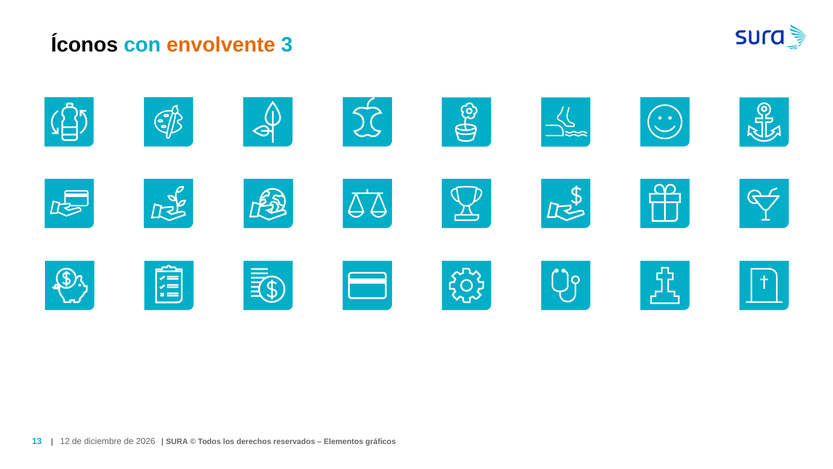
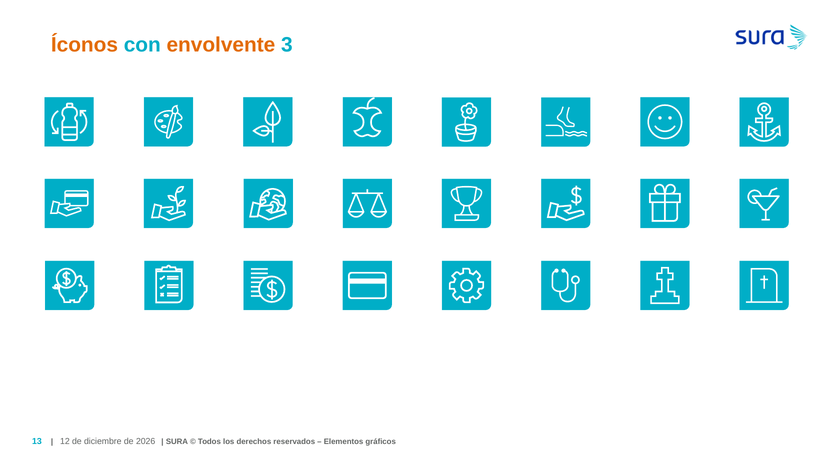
Íconos colour: black -> orange (84, 45)
